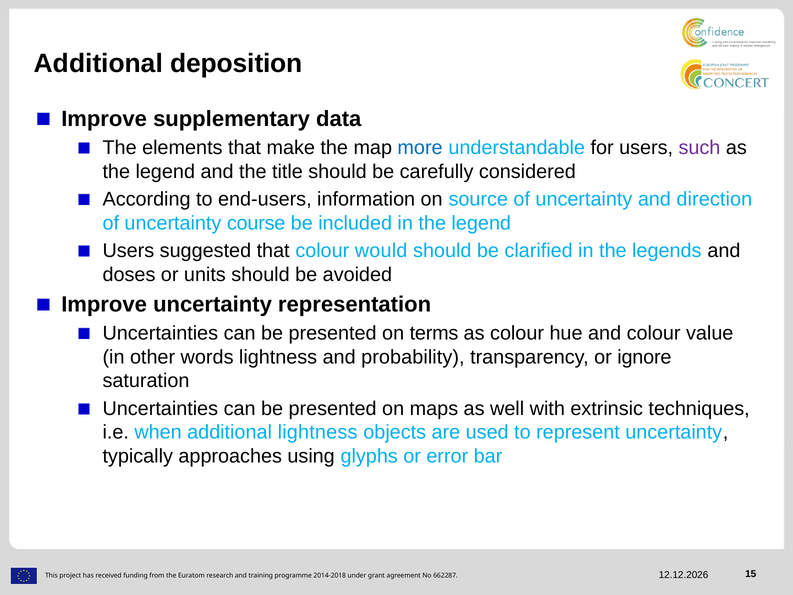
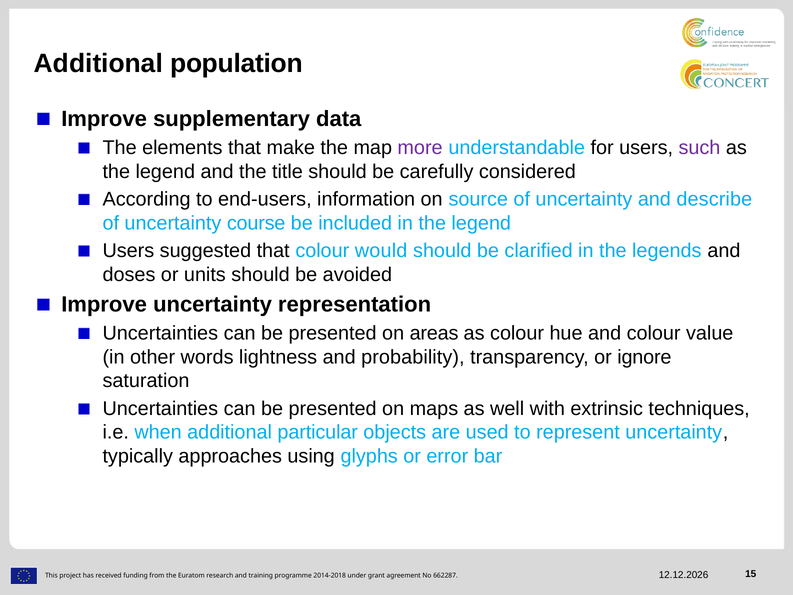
deposition: deposition -> population (236, 64)
more colour: blue -> purple (420, 148)
direction: direction -> describe (714, 199)
terms: terms -> areas (434, 333)
additional lightness: lightness -> particular (318, 432)
